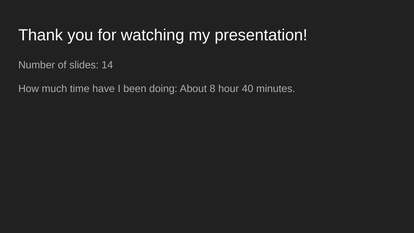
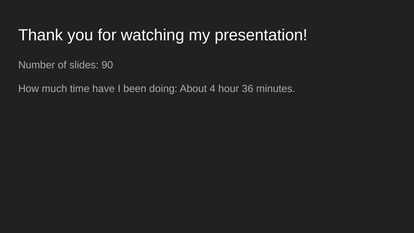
14: 14 -> 90 (107, 65)
8: 8 -> 4 (213, 89)
40: 40 -> 36 (248, 89)
